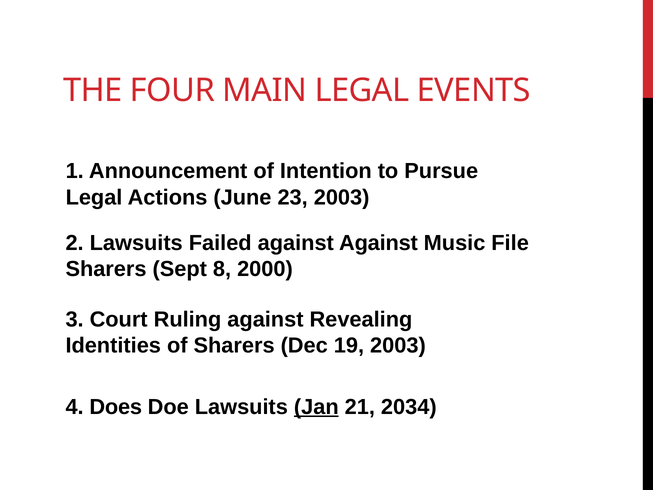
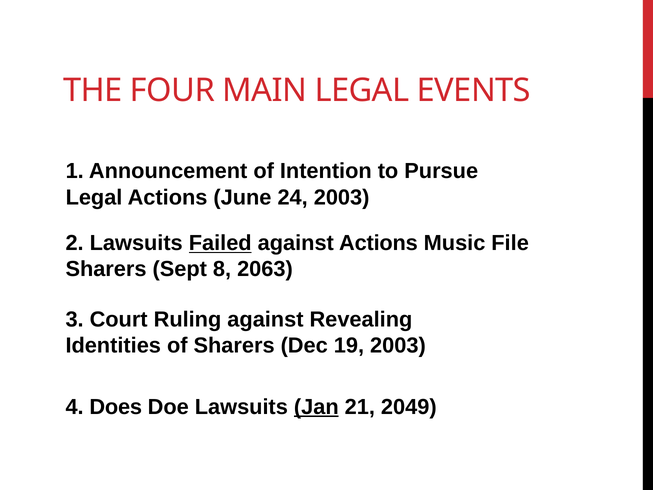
23: 23 -> 24 (293, 197)
Failed underline: none -> present (220, 243)
against Against: Against -> Actions (378, 243)
2000: 2000 -> 2063 (265, 269)
2034: 2034 -> 2049 (409, 407)
